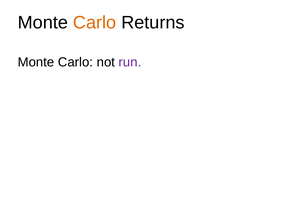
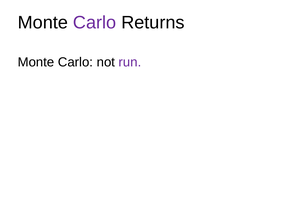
Carlo colour: orange -> purple (95, 22)
